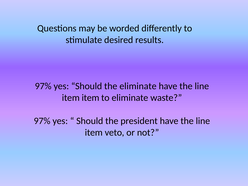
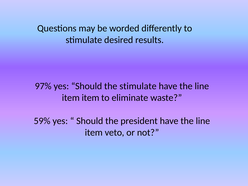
the eliminate: eliminate -> stimulate (138, 86)
97%: 97% -> 59% (42, 121)
